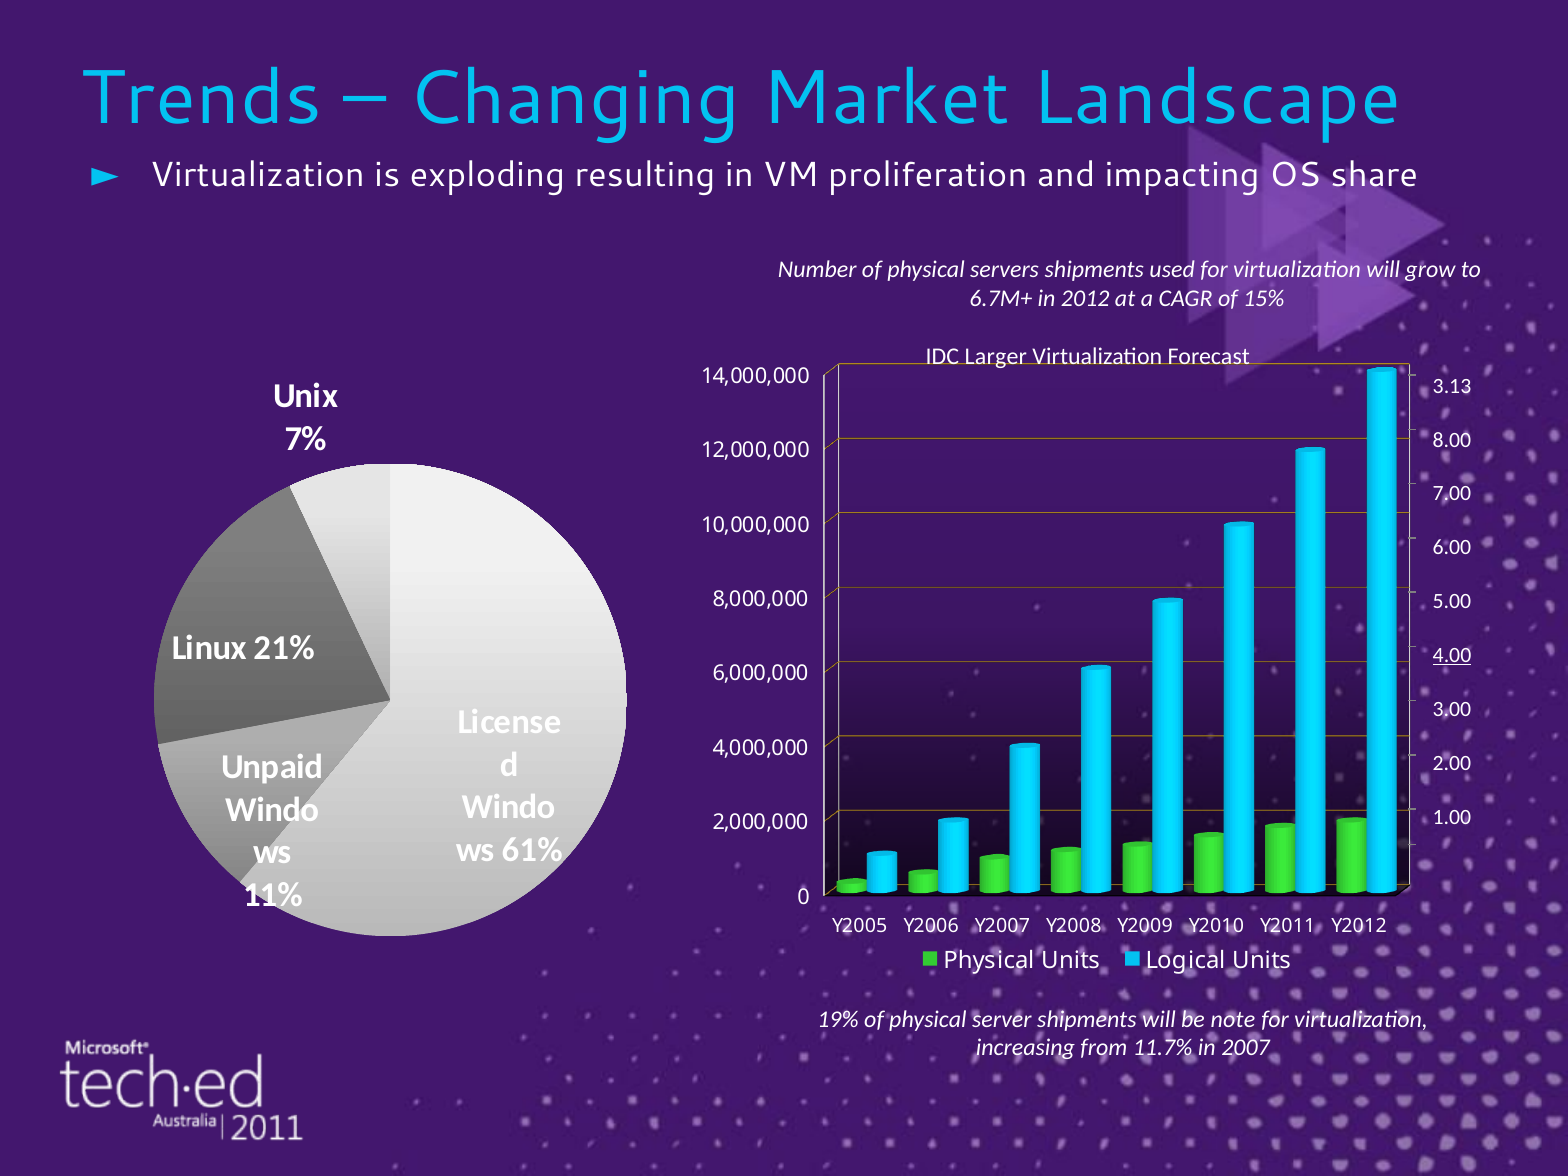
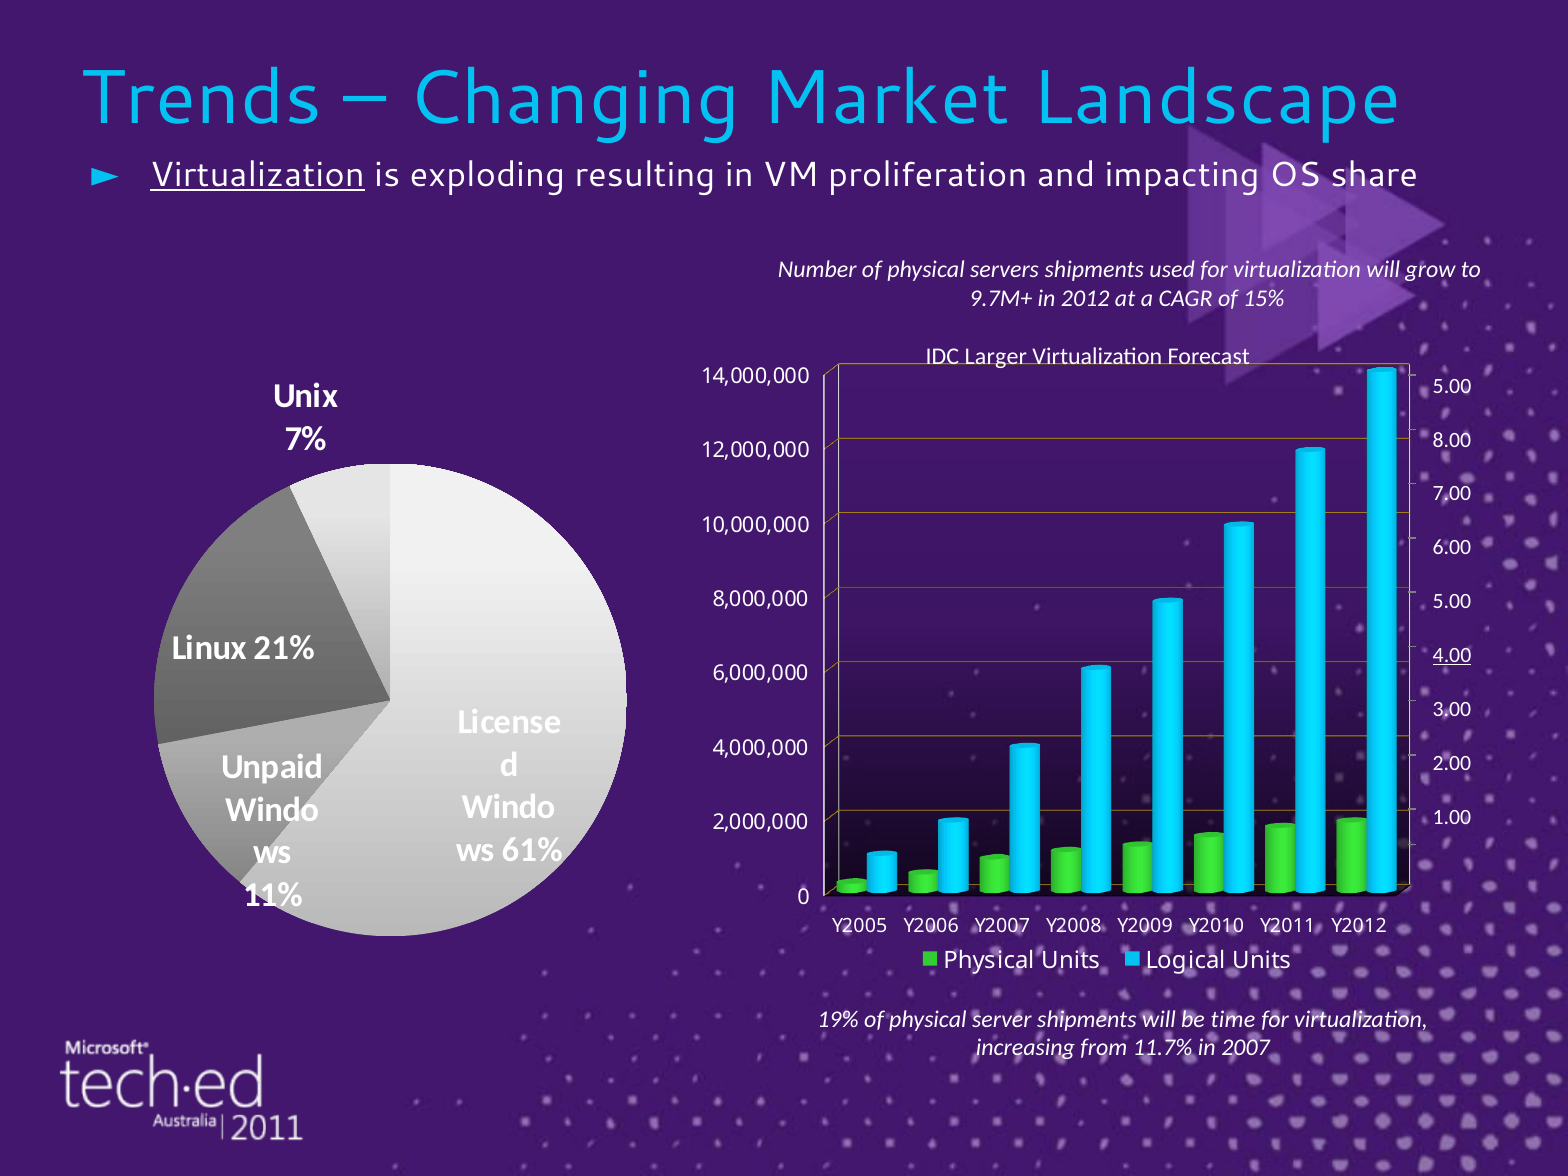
Virtualization underline: none -> present (258, 175)
6.7M+: 6.7M+ -> 9.7M+ (1001, 299)
3.13: 3.13 -> 5.00 (1452, 386)
note: note -> time (1233, 1019)
